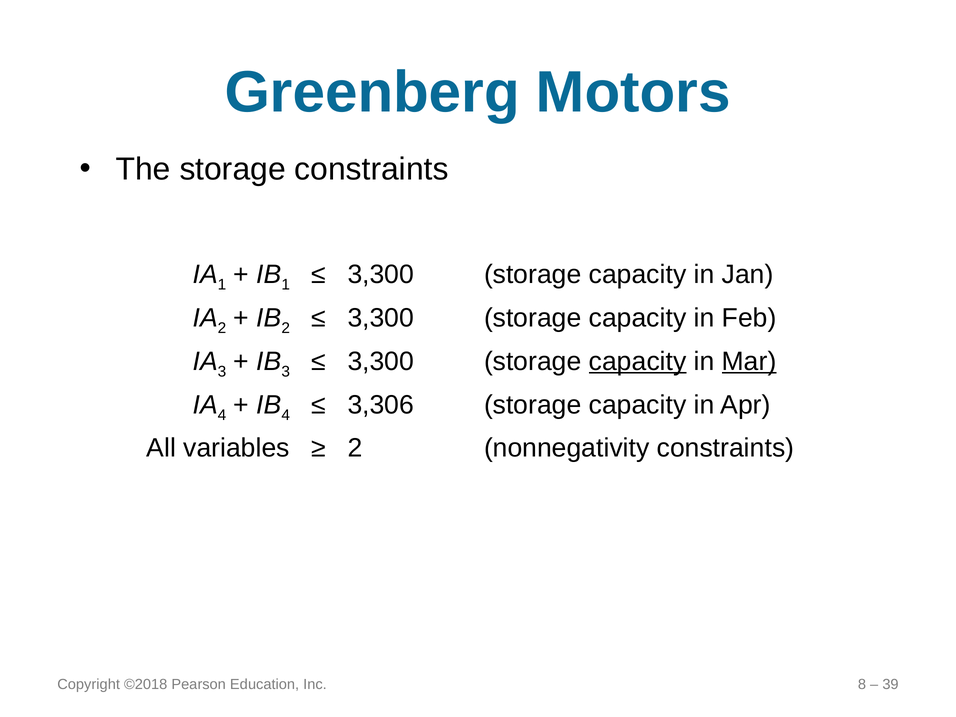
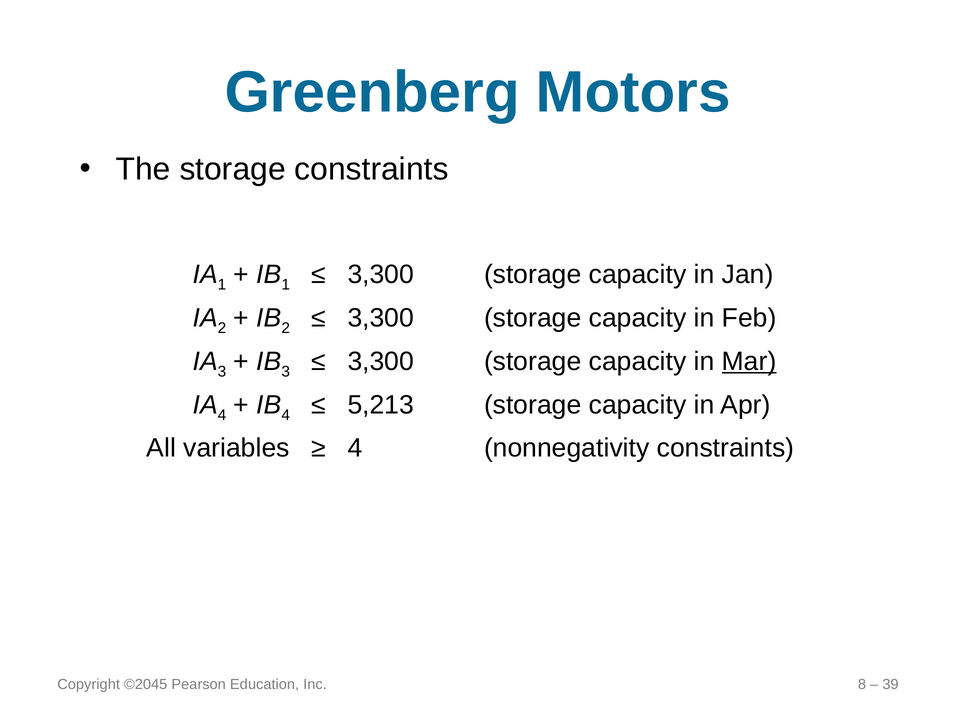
capacity underline: present -> none (638, 361)
3,306: 3,306 -> 5,213 (381, 405)
2: 2 -> 4 (355, 448)
©2018: ©2018 -> ©2045 (146, 685)
